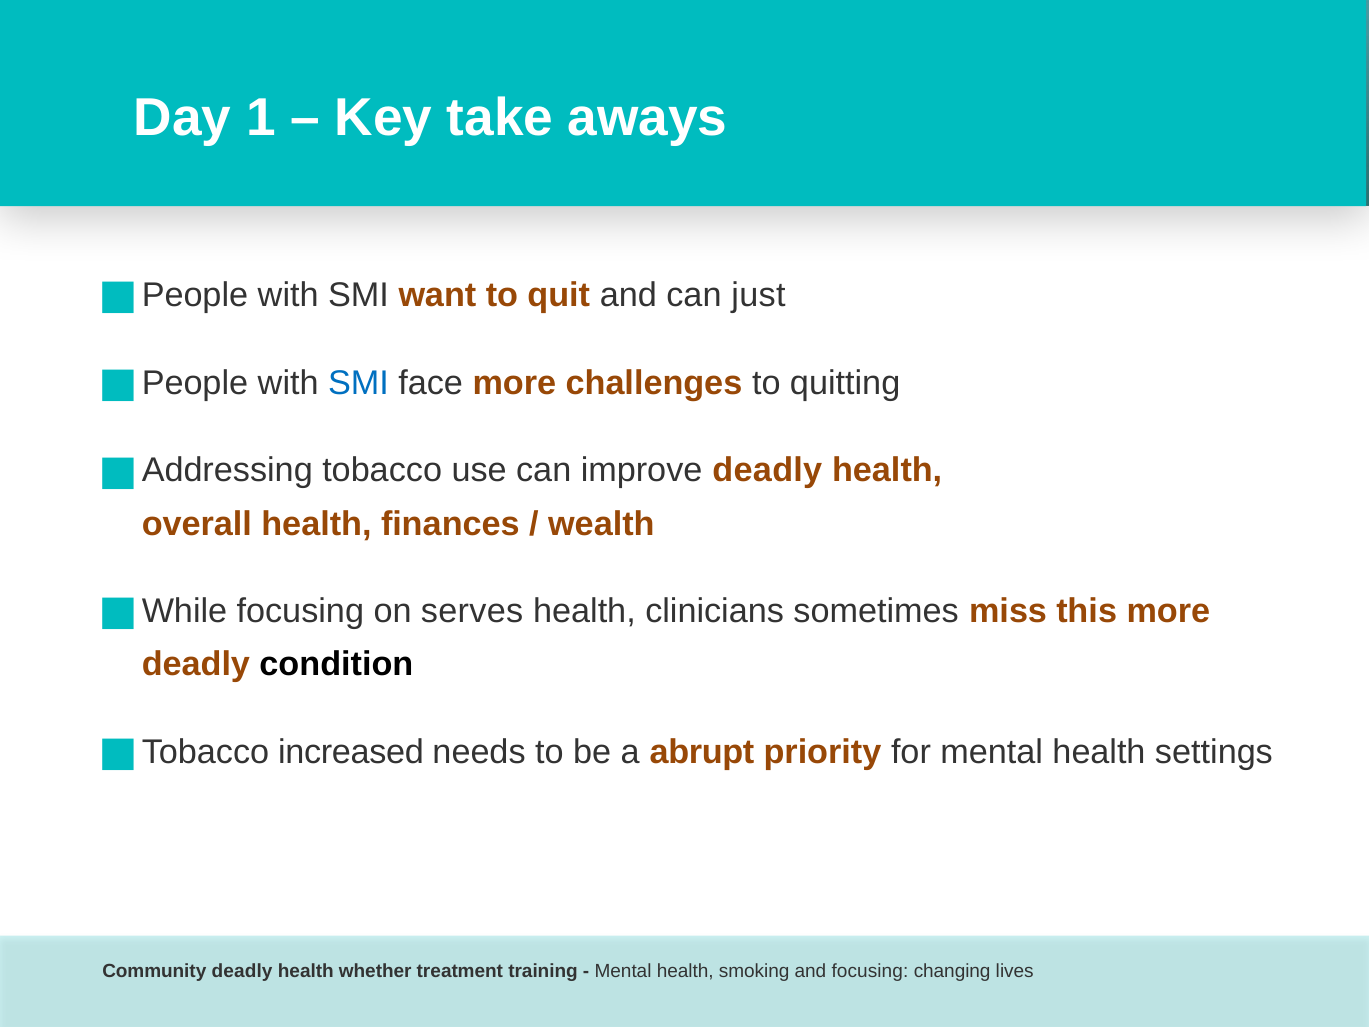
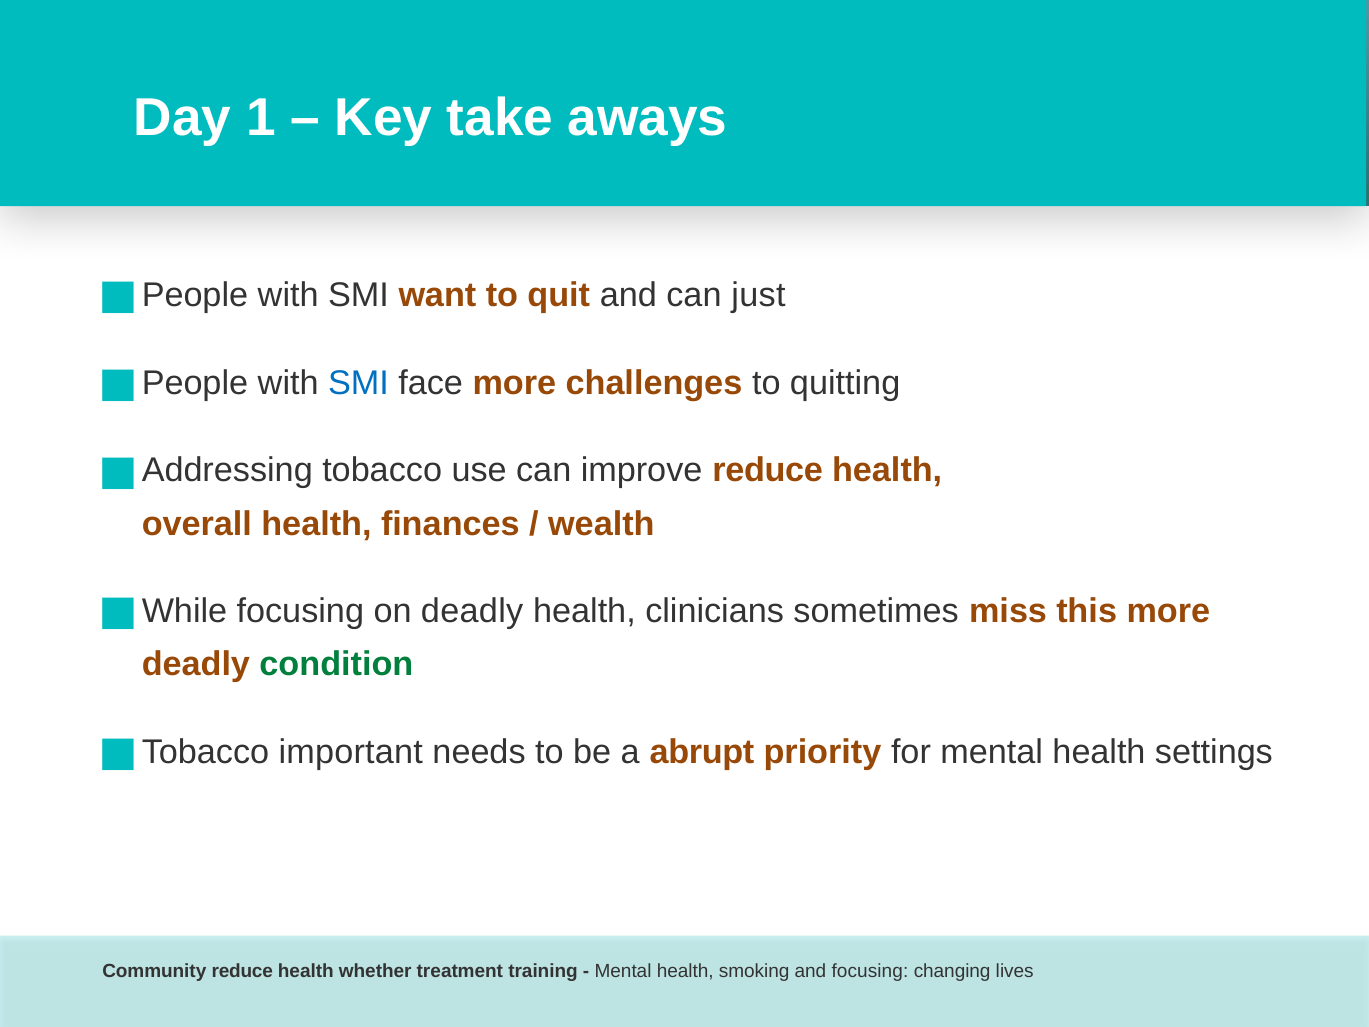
improve deadly: deadly -> reduce (768, 470)
on serves: serves -> deadly (472, 611)
condition colour: black -> green (336, 664)
increased: increased -> important (351, 752)
Community deadly: deadly -> reduce (242, 971)
